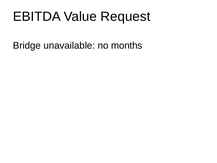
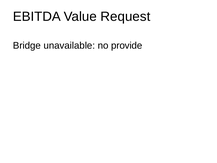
months: months -> provide (127, 46)
